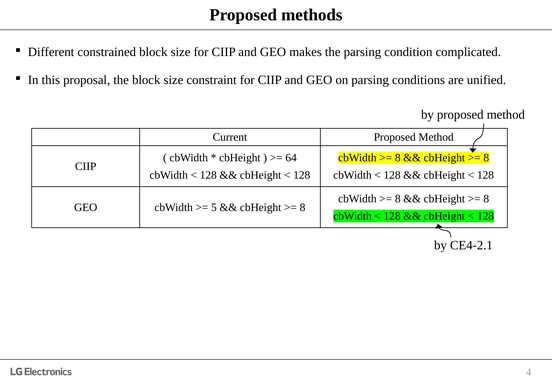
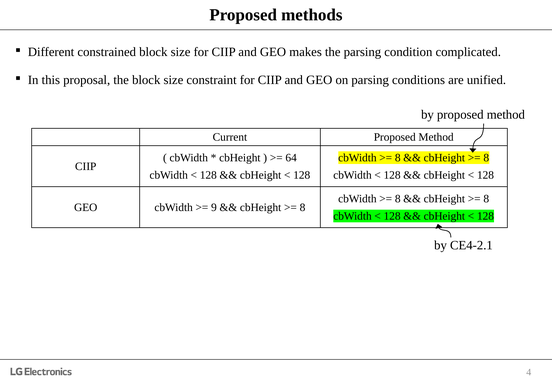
5: 5 -> 9 (214, 207)
